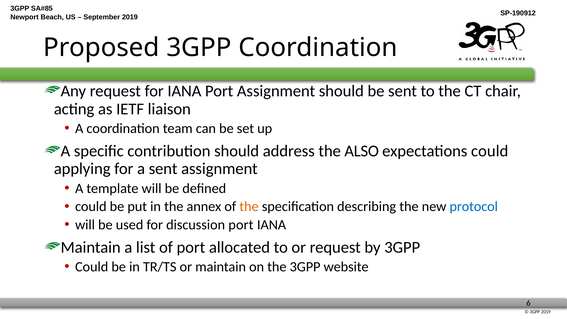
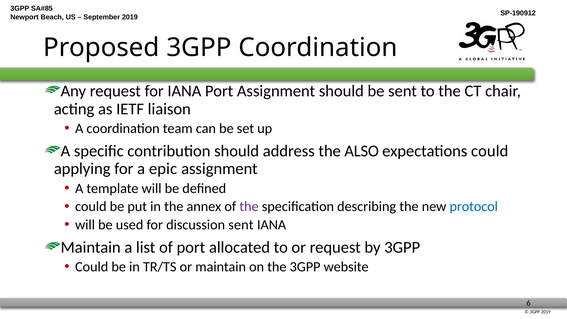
a sent: sent -> epic (163, 169)
the colour: orange -> purple (249, 207)
discussion port: port -> sent (241, 225)
